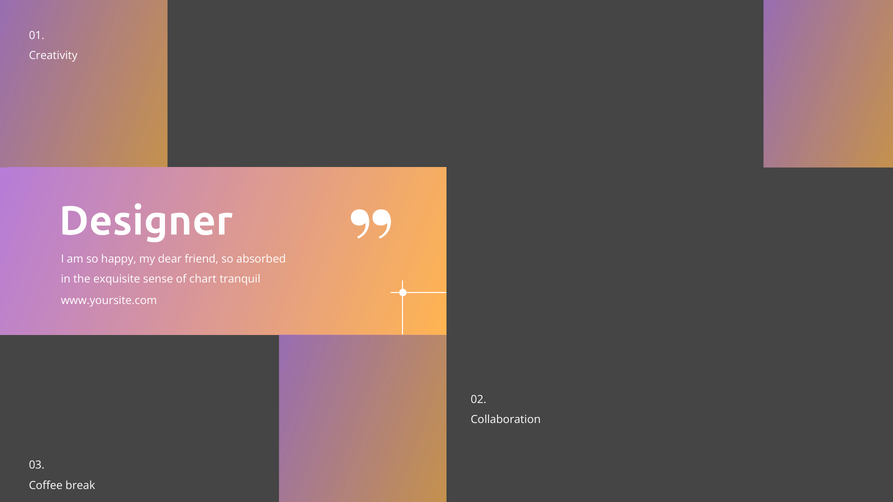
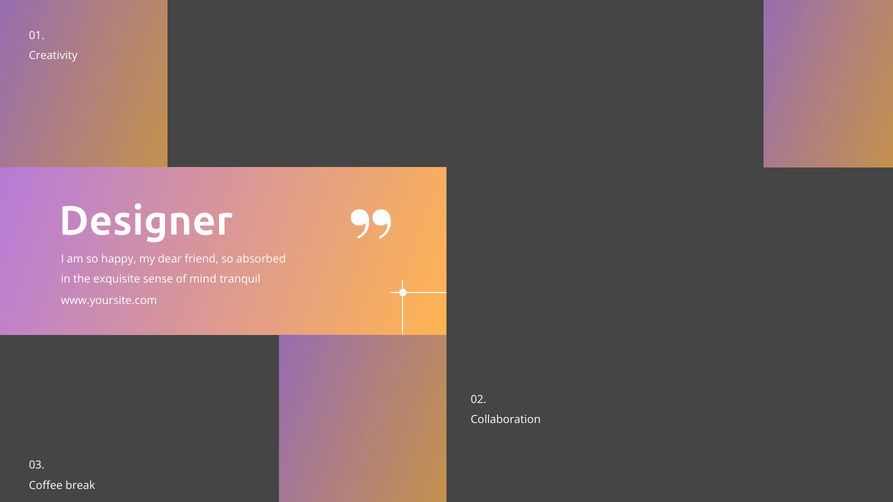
chart: chart -> mind (203, 279)
